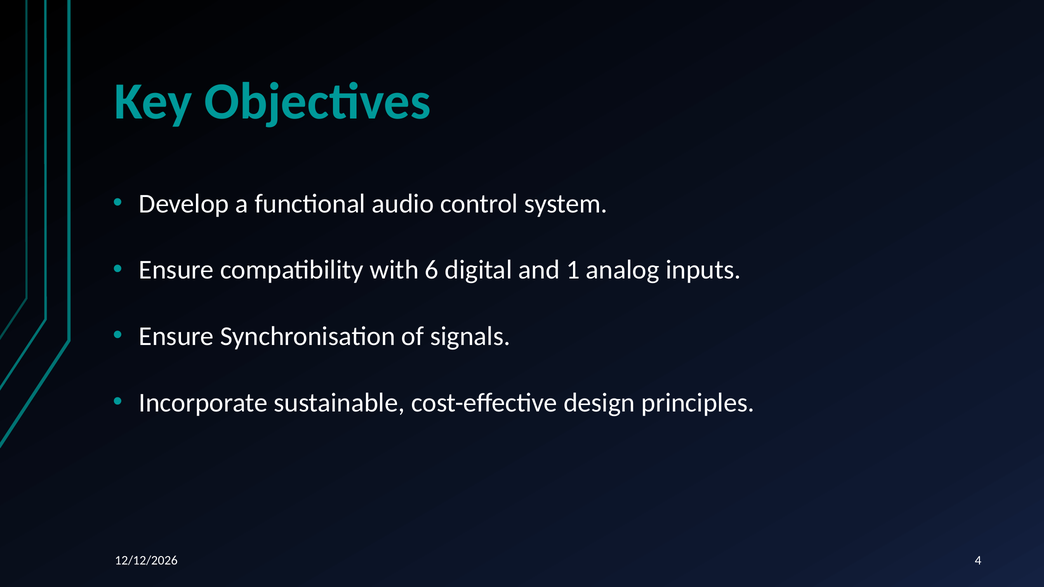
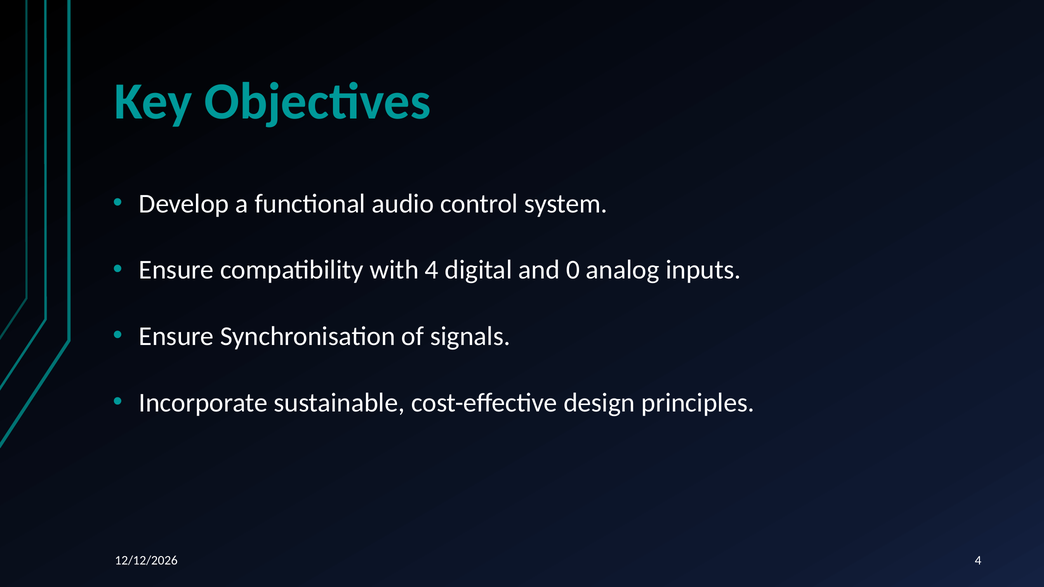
with 6: 6 -> 4 (432, 270)
1: 1 -> 0 (573, 270)
